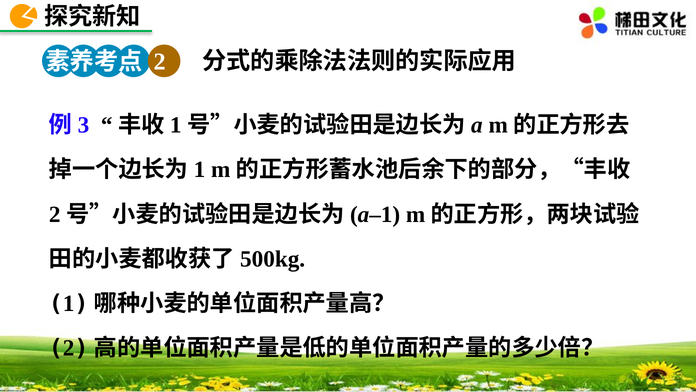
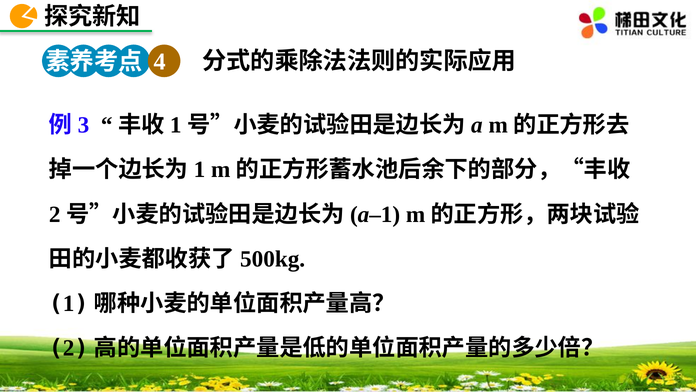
2: 2 -> 4 (160, 62)
